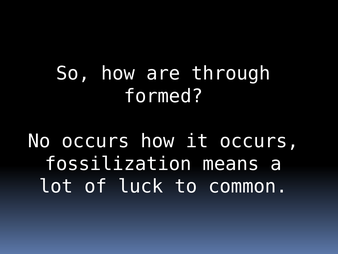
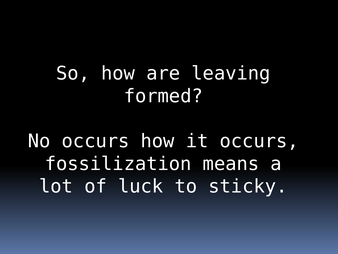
through: through -> leaving (231, 73)
common: common -> sticky (248, 186)
